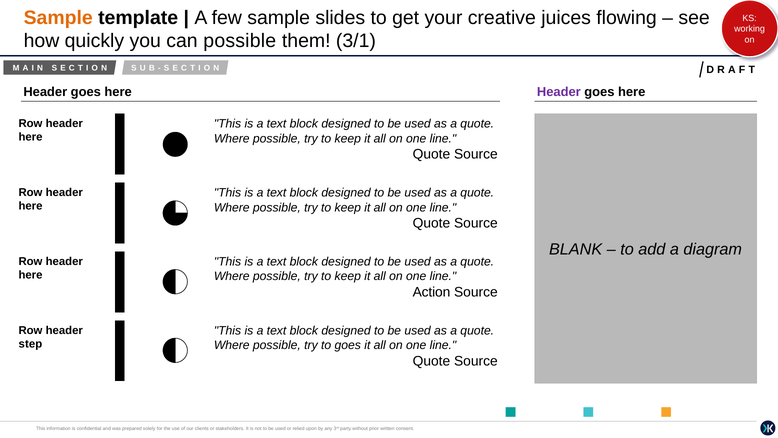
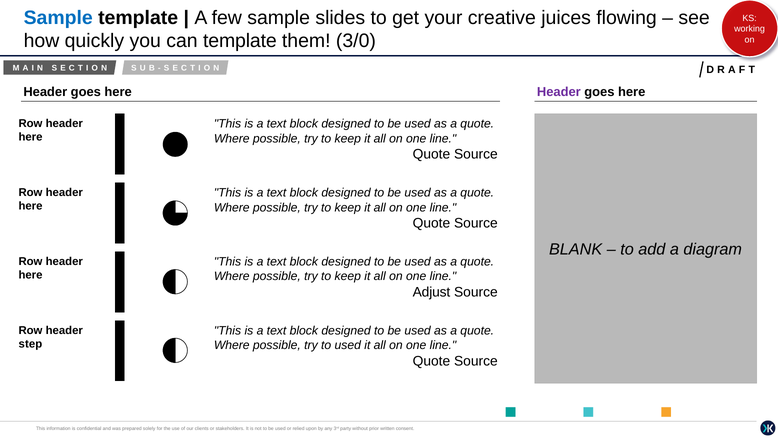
Sample colour: orange -> blue (58, 18)
can possible: possible -> template (240, 41)
3/1: 3/1 -> 3/0 (356, 41)
Action: Action -> Adjust (431, 292)
to goes: goes -> used (348, 345)
